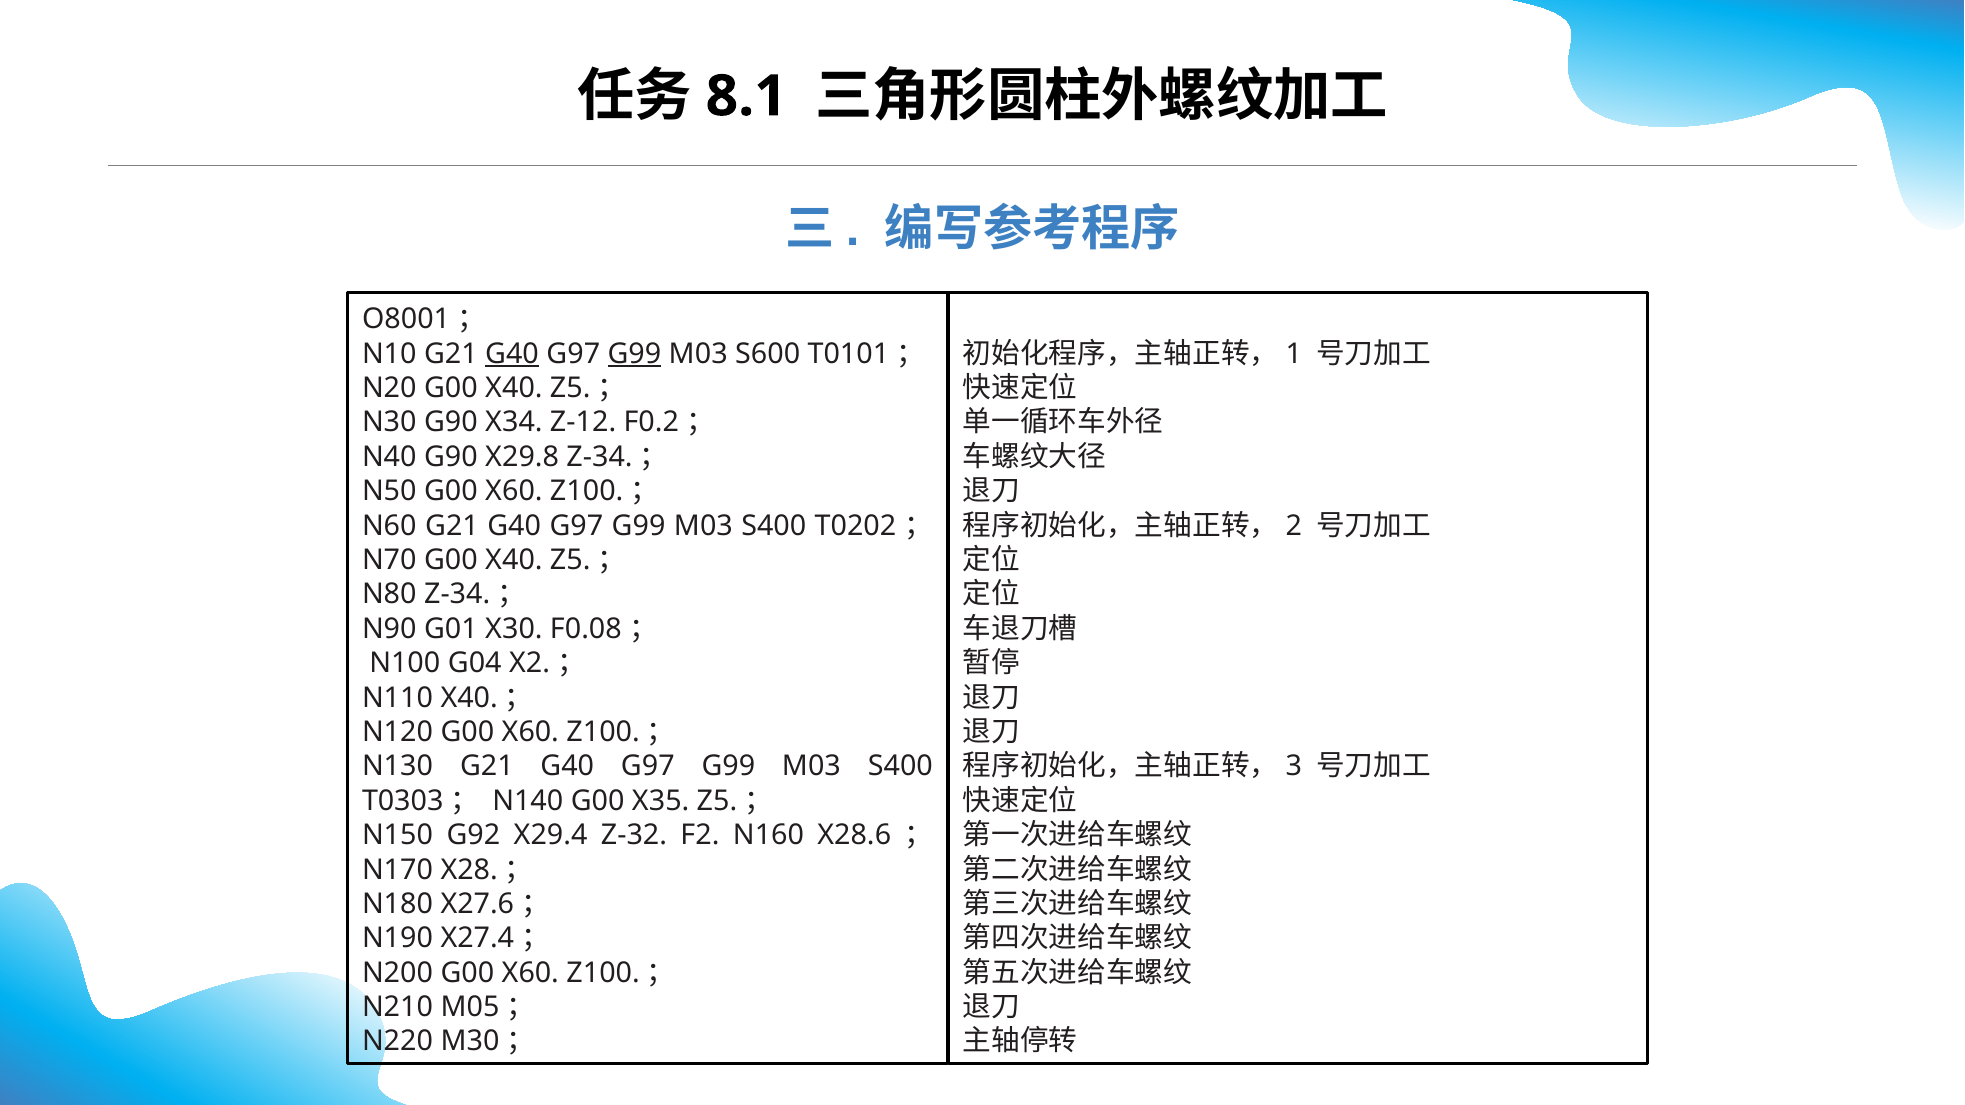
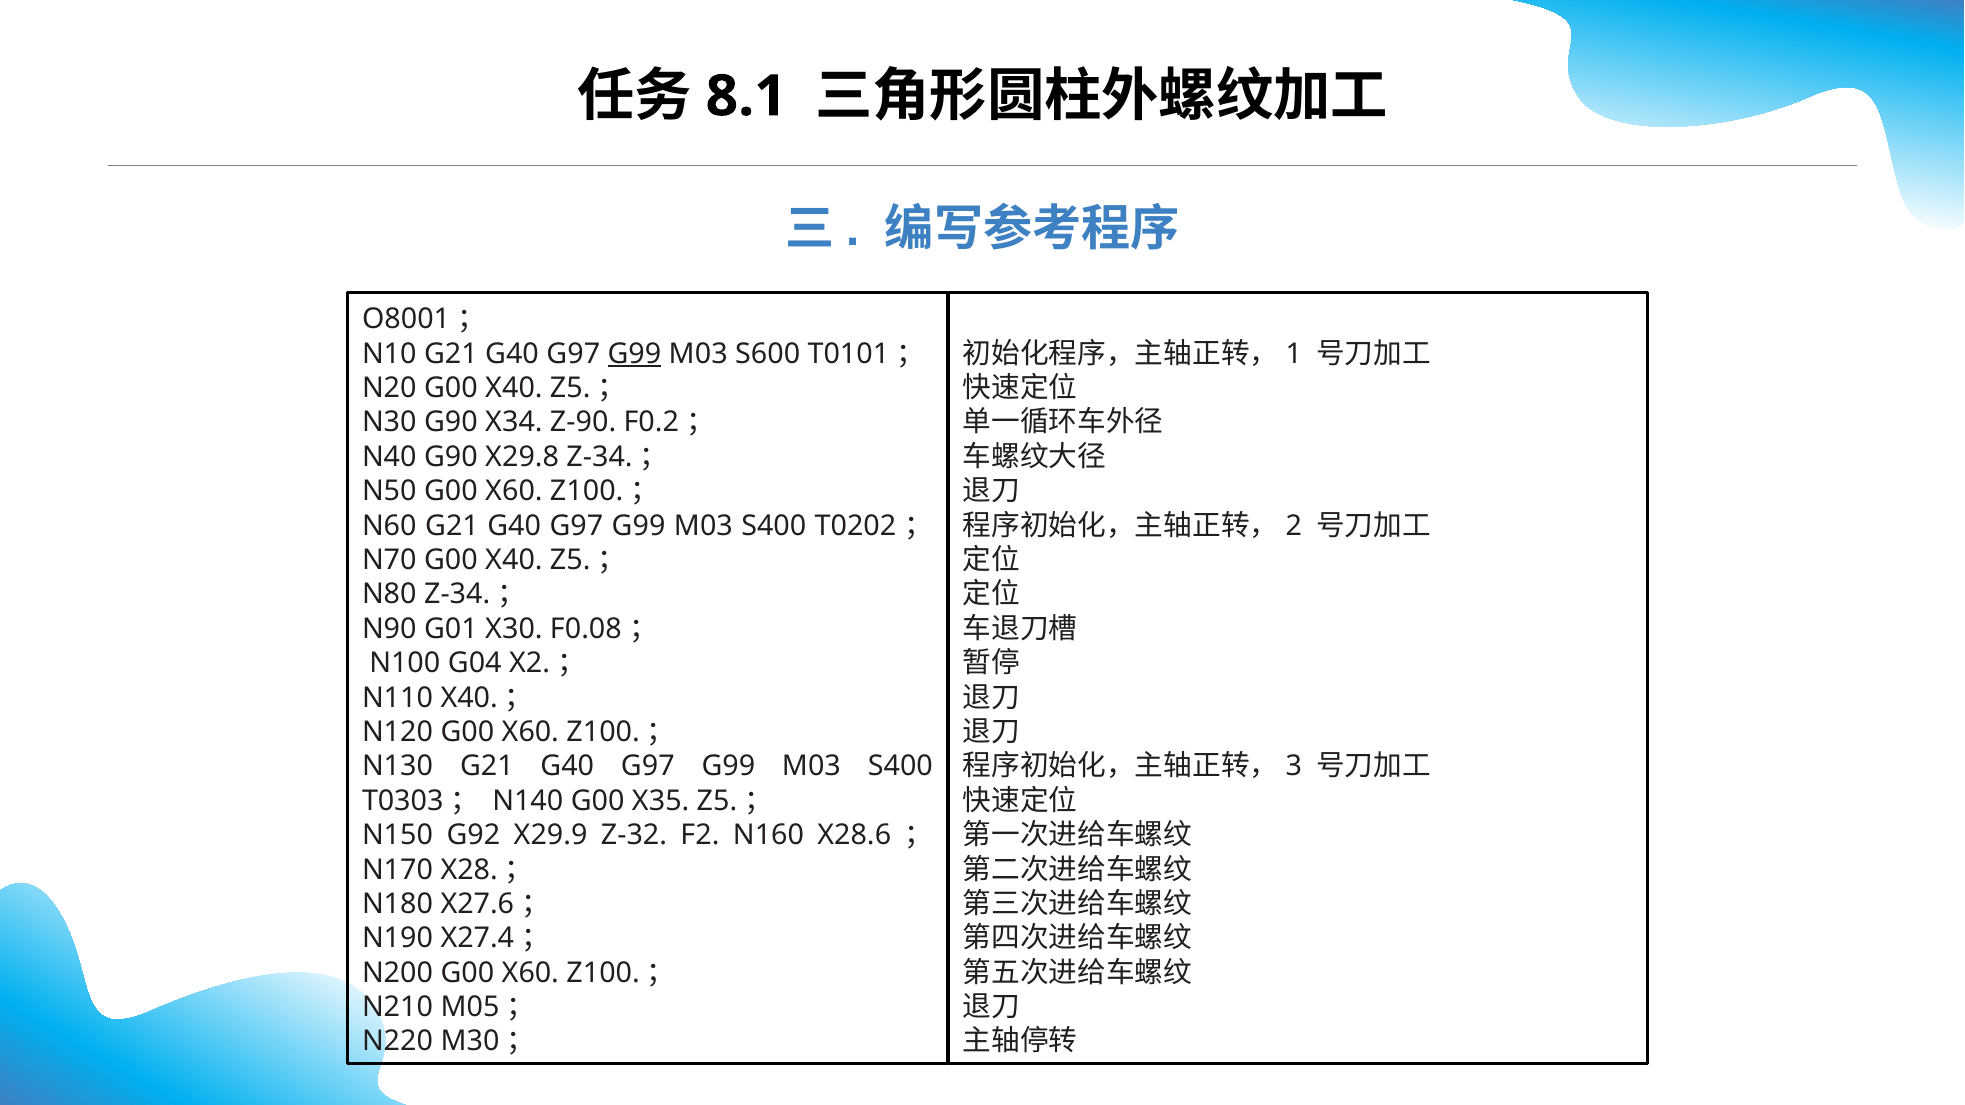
G40 underline: present -> none (512, 354)
Z-12: Z-12 -> Z-90 (583, 423)
X29.4: X29.4 -> X29.9 (551, 835)
